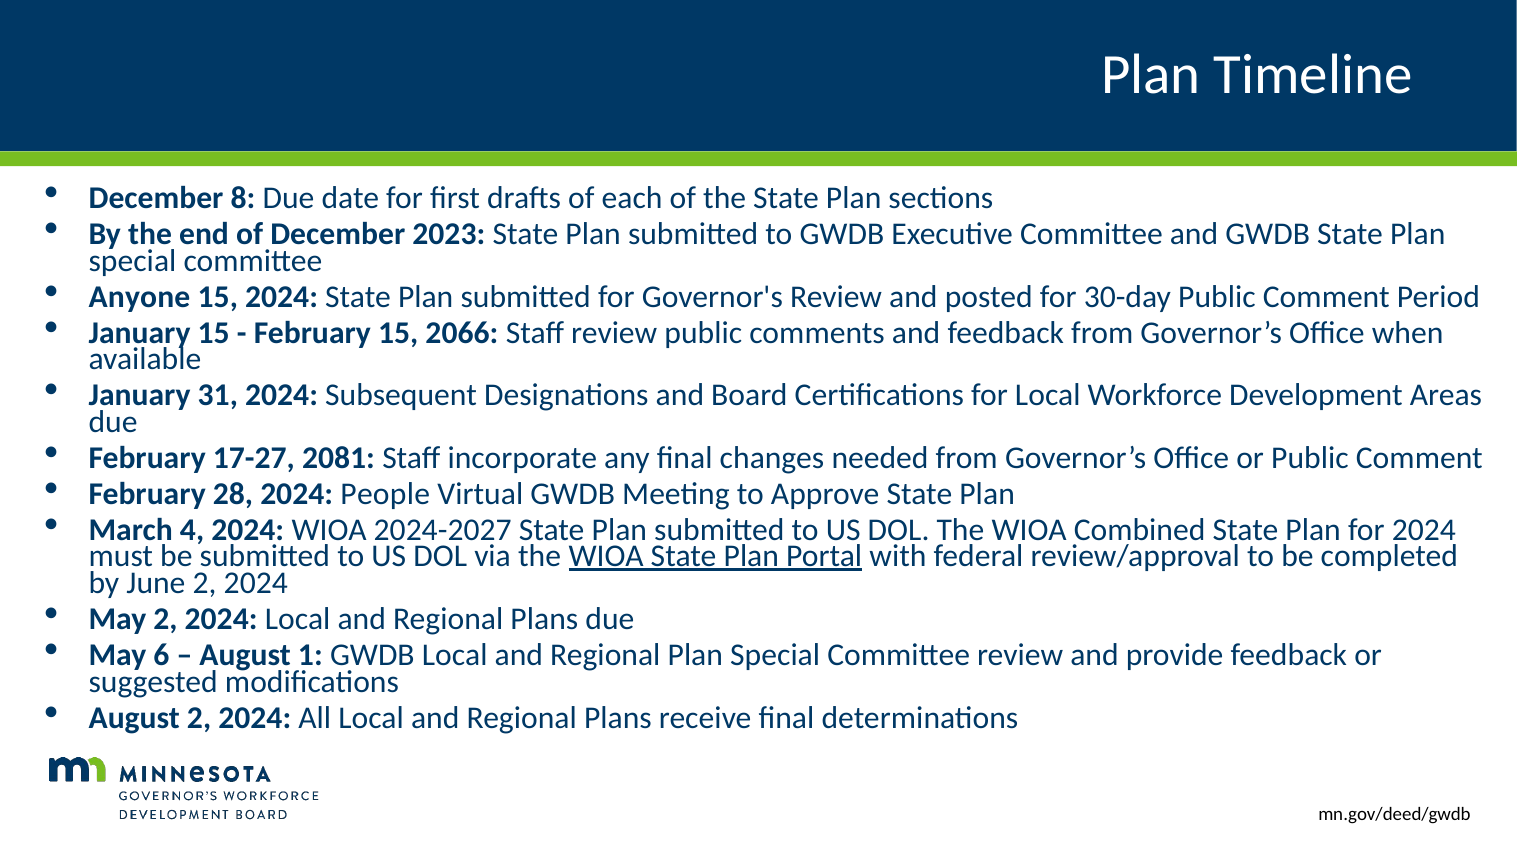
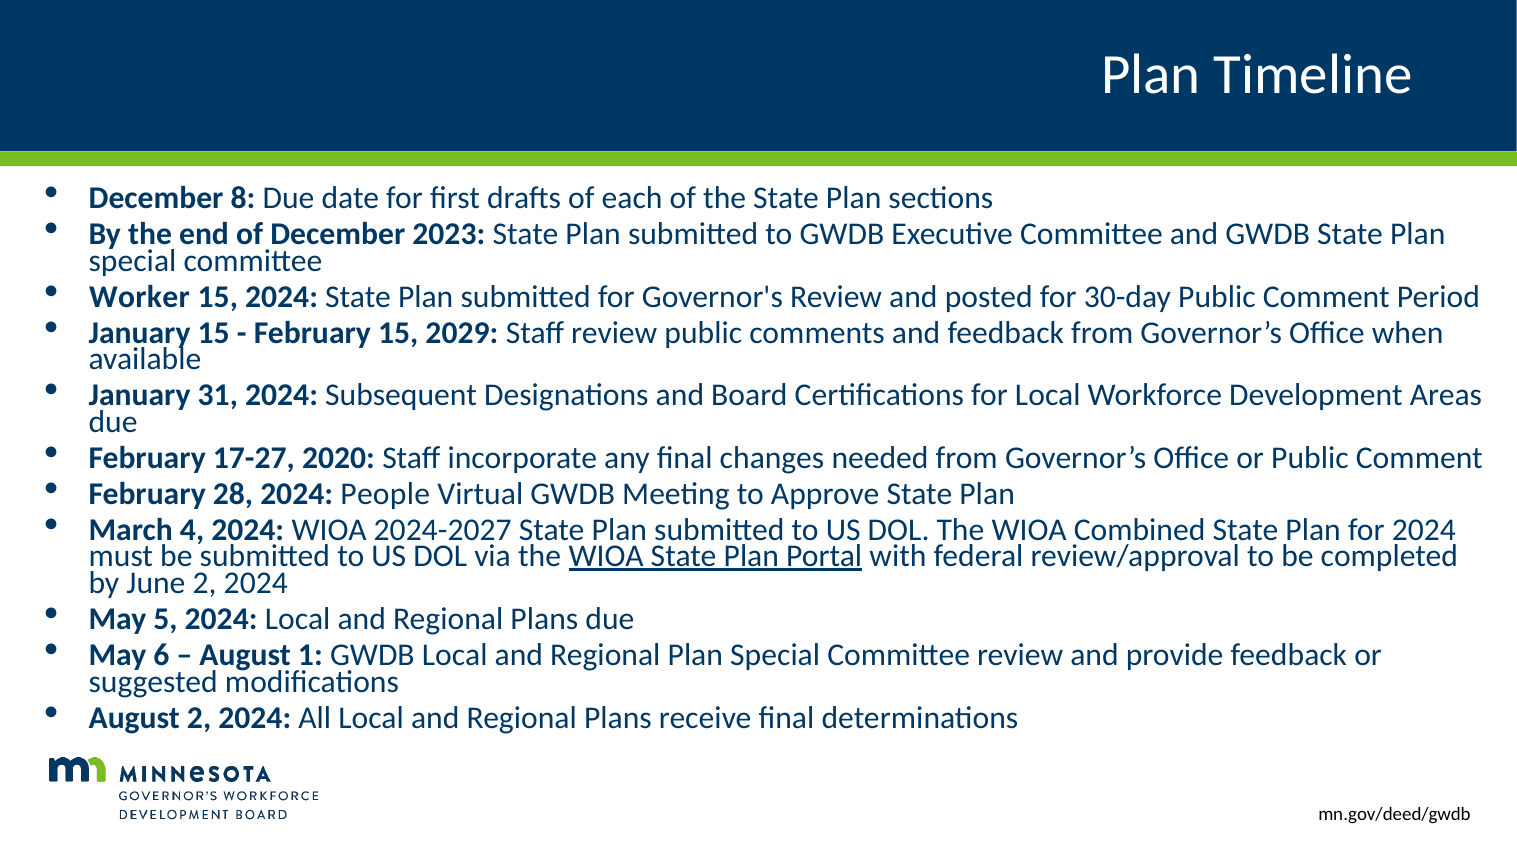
Anyone: Anyone -> Worker (139, 297)
2066: 2066 -> 2029 (462, 333)
2081: 2081 -> 2020 (339, 458)
May 2: 2 -> 5 (165, 620)
